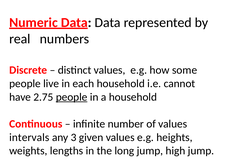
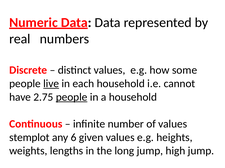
live underline: none -> present (51, 84)
intervals: intervals -> stemplot (29, 138)
3: 3 -> 6 (74, 138)
